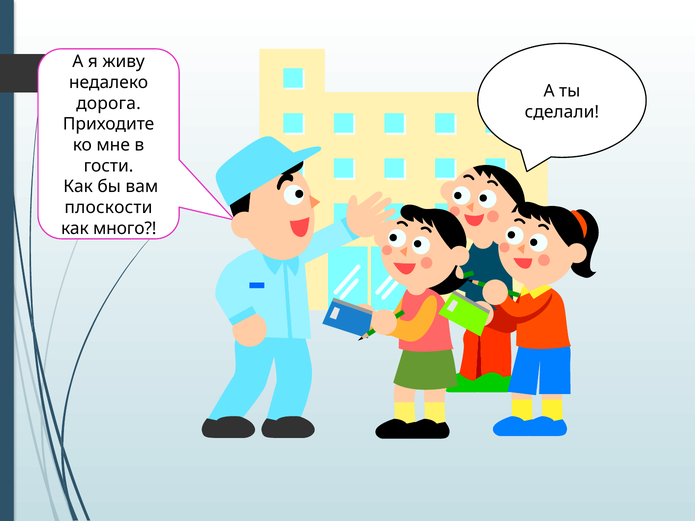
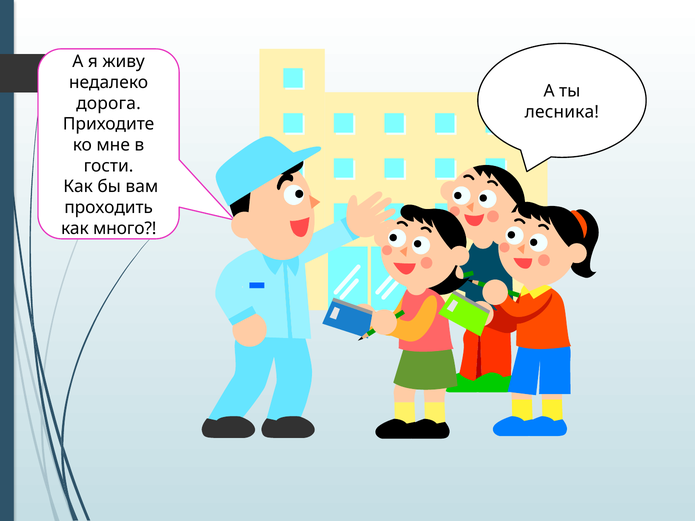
сделали: сделали -> лесника (562, 112)
плоскости: плоскости -> проходить (109, 208)
